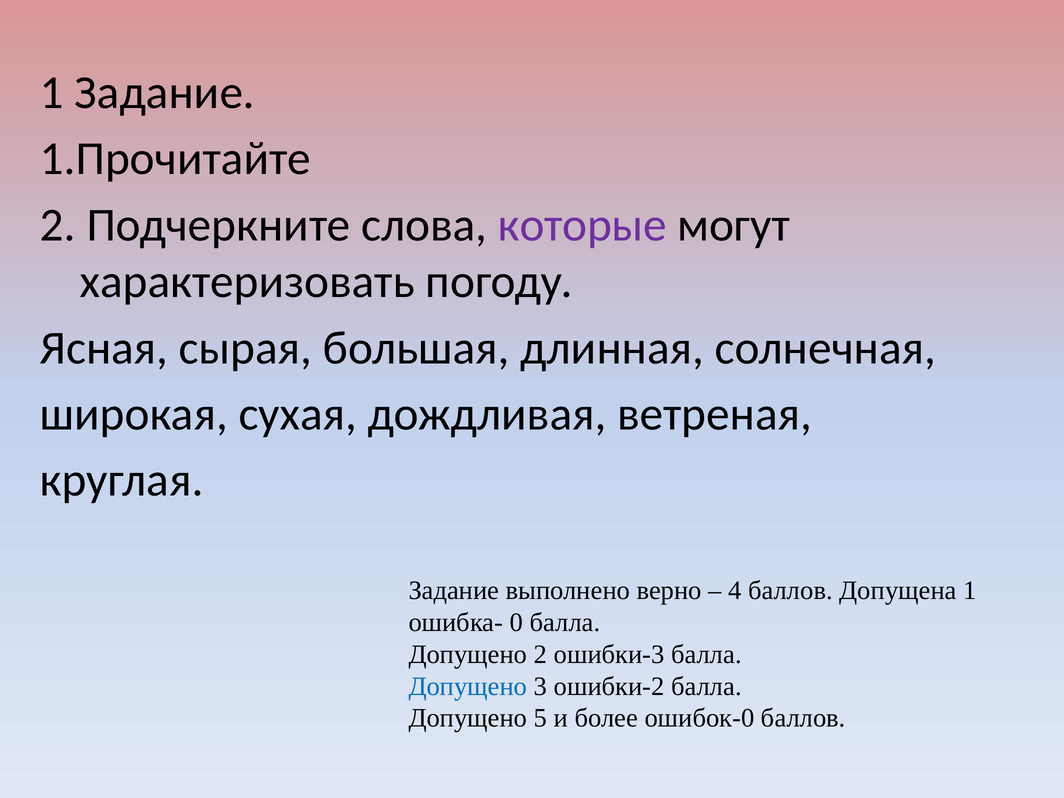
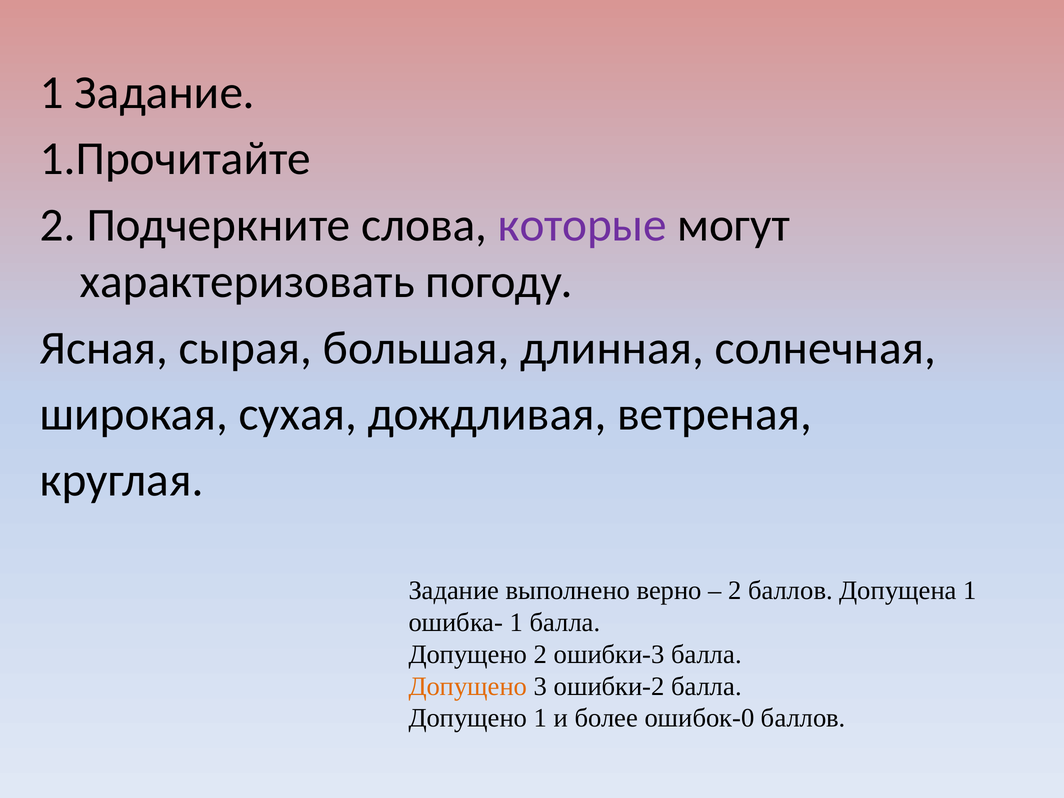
4: 4 -> 2 (735, 590)
ошибка- 0: 0 -> 1 (516, 622)
Допущено colour: blue -> orange (468, 686)
Допущено 5: 5 -> 1 (541, 718)
